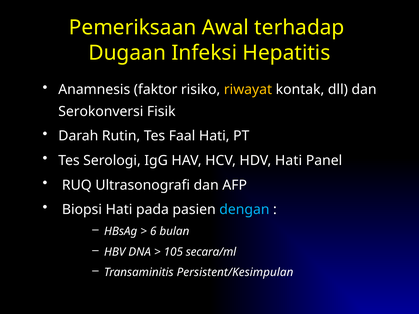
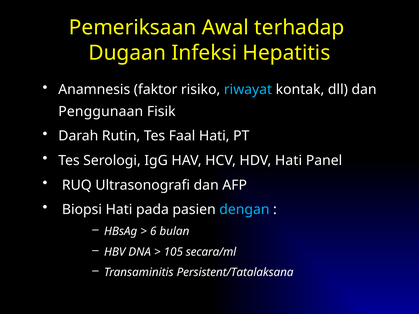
riwayat colour: yellow -> light blue (248, 90)
Serokonversi: Serokonversi -> Penggunaan (101, 112)
Persistent/Kesimpulan: Persistent/Kesimpulan -> Persistent/Tatalaksana (235, 273)
